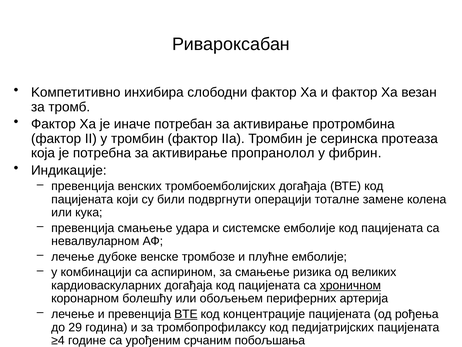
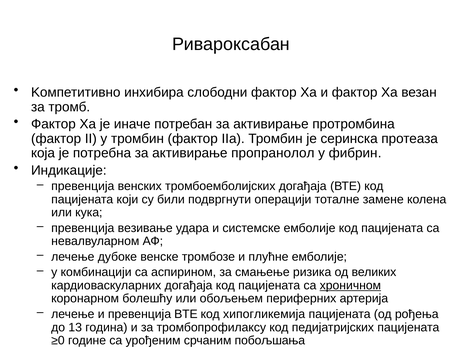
превенција смањење: смањење -> везивање (145, 228)
ВТЕ underline: present -> none (186, 314)
концентрације: концентрације -> хипогликемија (264, 314)
29: 29 -> 13 (75, 327)
≥4: ≥4 -> ≥0 (58, 340)
